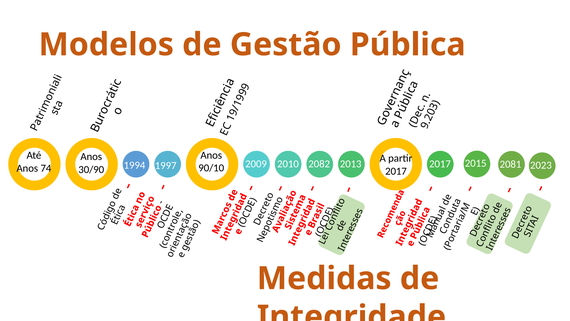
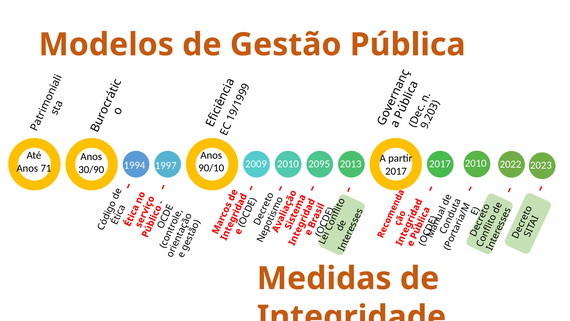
2013 2015: 2015 -> 2010 (476, 163)
2081: 2081 -> 2022 (510, 164)
2082: 2082 -> 2095 (319, 164)
74: 74 -> 71 (46, 168)
